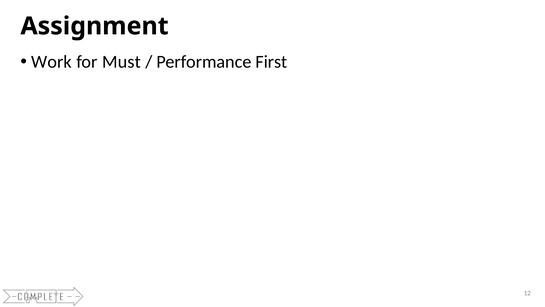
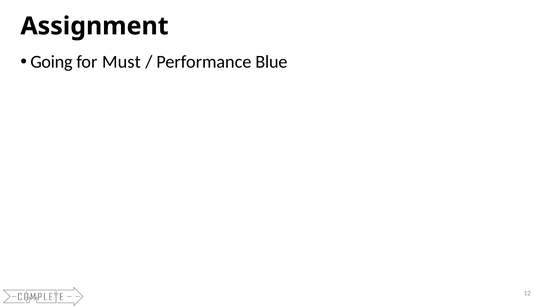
Work: Work -> Going (52, 62)
First: First -> Blue (271, 62)
